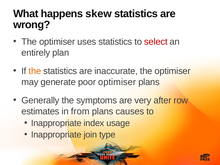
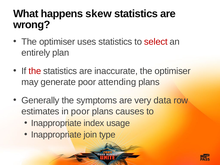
the colour: orange -> red (35, 71)
poor optimiser: optimiser -> attending (117, 82)
after: after -> data (162, 100)
in from: from -> poor (80, 111)
